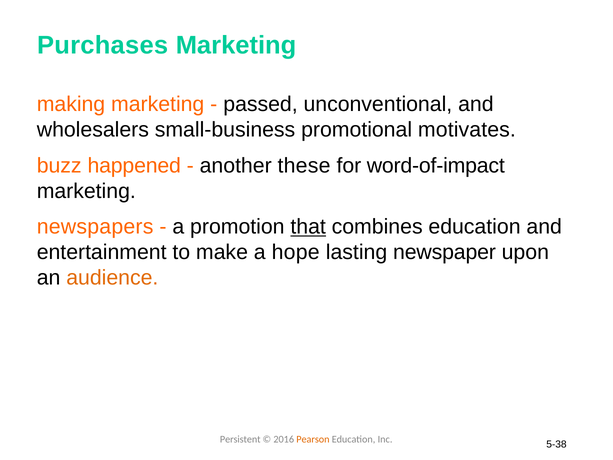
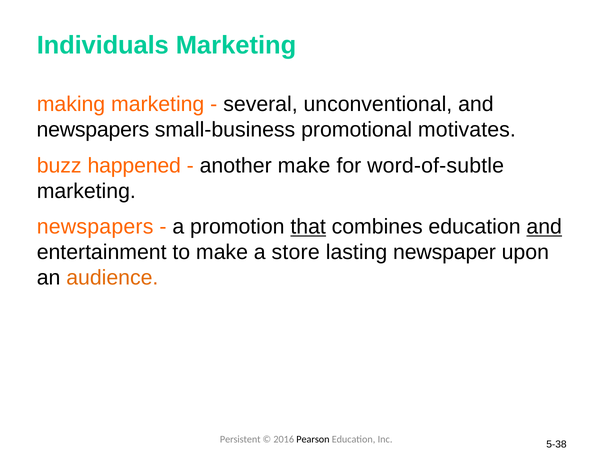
Purchases: Purchases -> Individuals (103, 45)
passed: passed -> several (260, 104)
wholesalers: wholesalers -> newspapers (93, 130)
another these: these -> make (304, 165)
word-of-impact: word-of-impact -> word-of-subtle (436, 165)
and underline: none -> present (544, 227)
hope: hope -> store (296, 252)
Pearson colour: orange -> black (313, 439)
